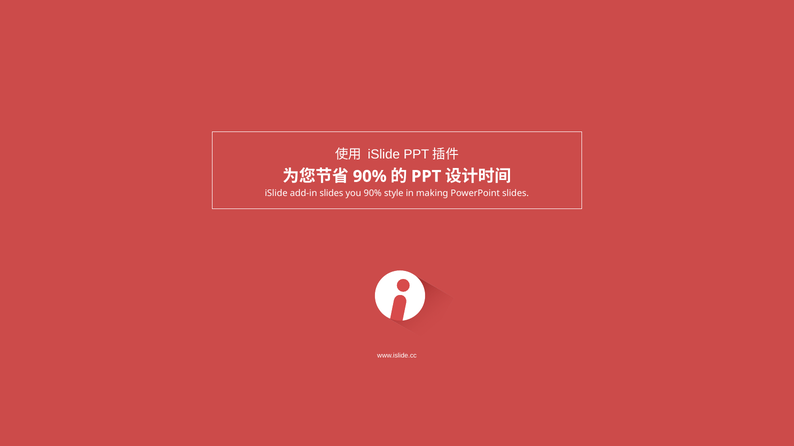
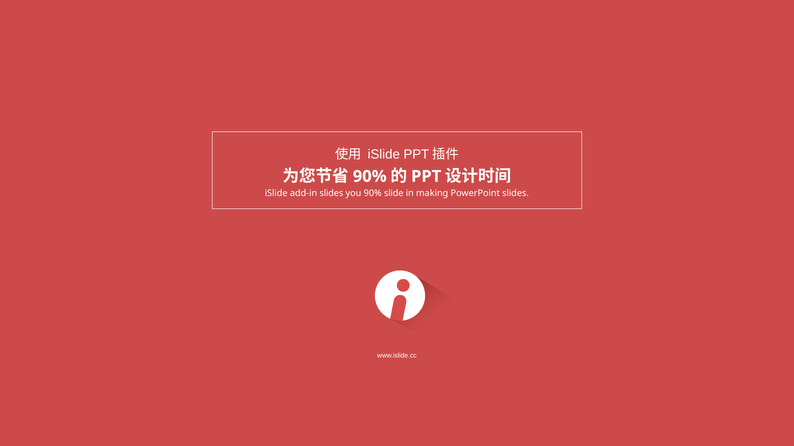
style: style -> slide (394, 194)
